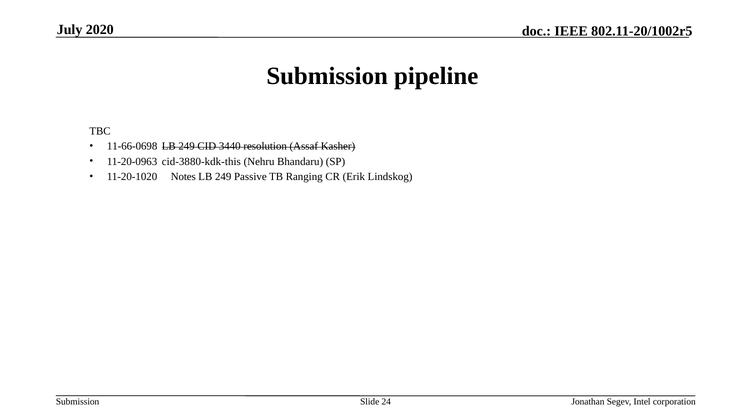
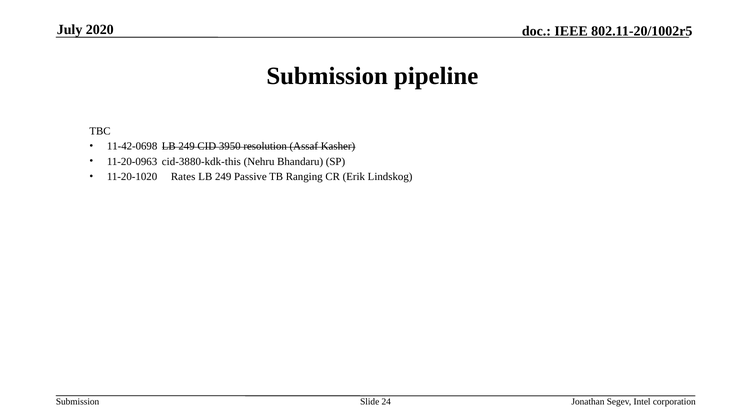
11-66-0698: 11-66-0698 -> 11-42-0698 (132, 146)
3440: 3440 -> 3950 (230, 146)
Notes: Notes -> Rates (183, 177)
